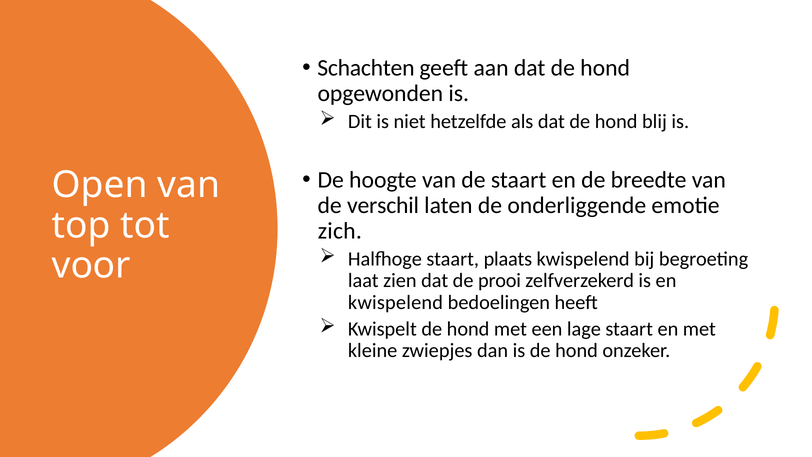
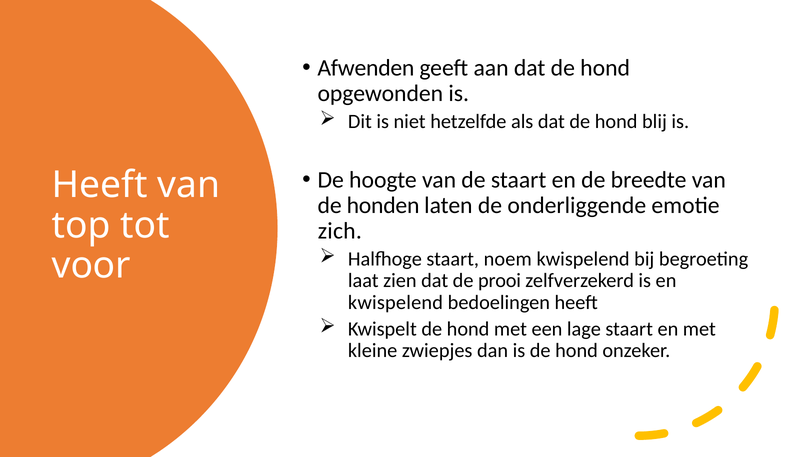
Schachten: Schachten -> Afwenden (366, 68)
Open: Open -> Heeft (100, 185)
verschil: verschil -> honden (383, 205)
plaats: plaats -> noem (508, 259)
